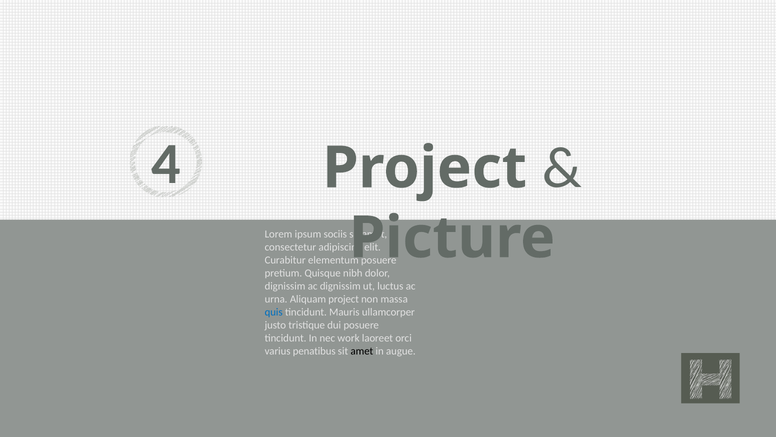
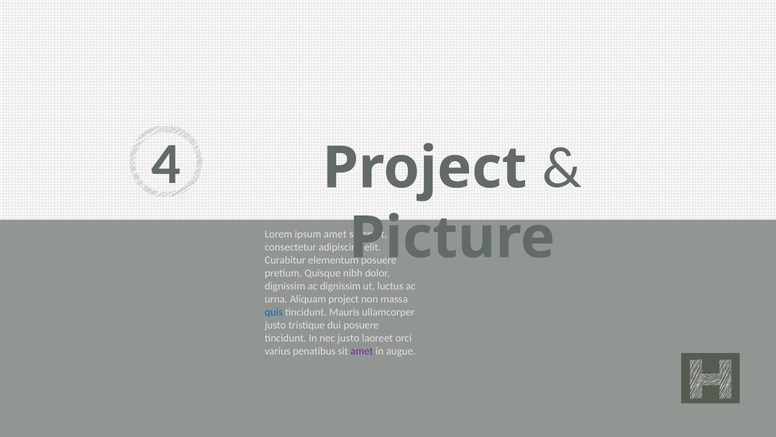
ipsum sociis: sociis -> amet (335, 234)
nec work: work -> justo (348, 338)
amet colour: black -> purple (362, 351)
